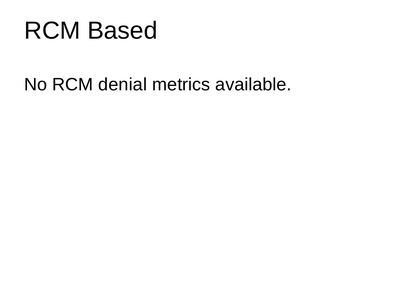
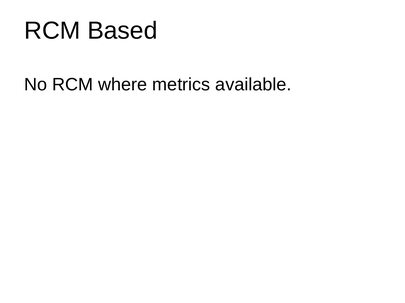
denial: denial -> where (123, 85)
